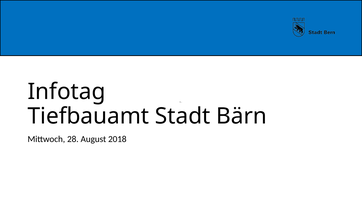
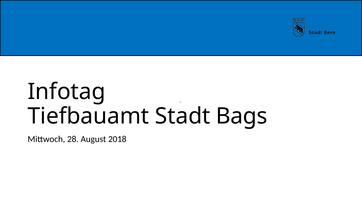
Bärn: Bärn -> Bags (242, 116)
